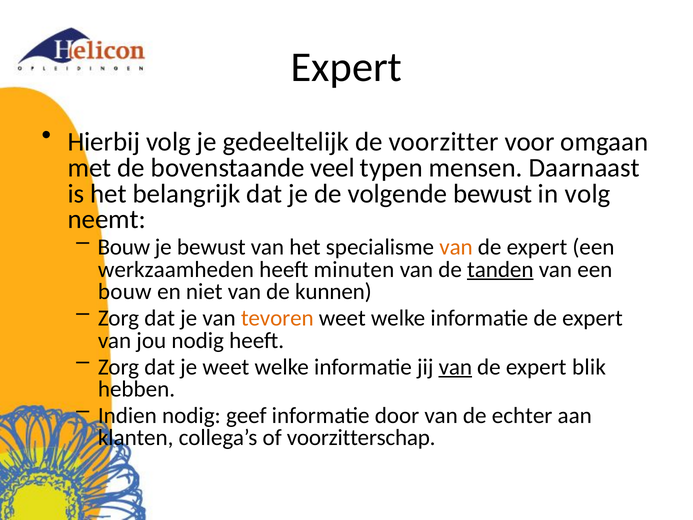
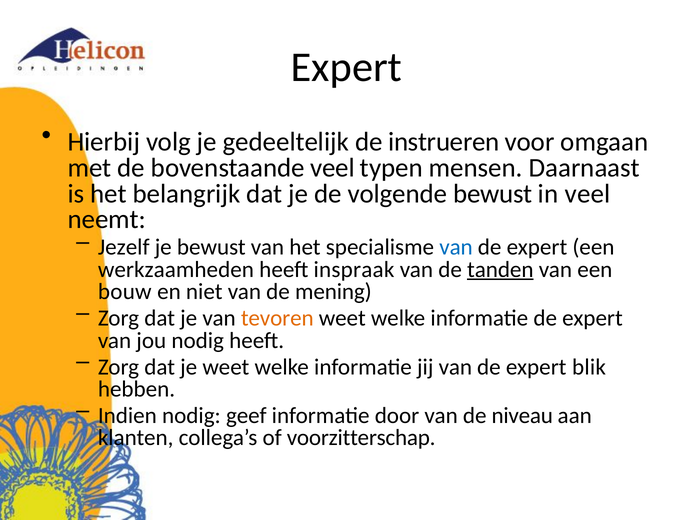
voorzitter: voorzitter -> instrueren (444, 142)
in volg: volg -> veel (588, 194)
Bouw: Bouw -> Jezelf (124, 247)
van colour: orange -> blue (456, 247)
minuten: minuten -> inspraak (354, 269)
kunnen: kunnen -> mening (333, 292)
van underline: present -> none (455, 367)
echter: echter -> niveau (522, 415)
